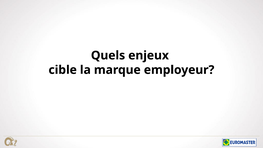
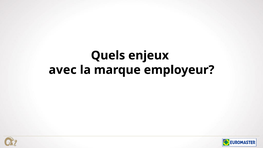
cible: cible -> avec (63, 70)
